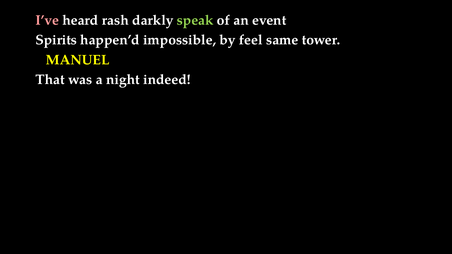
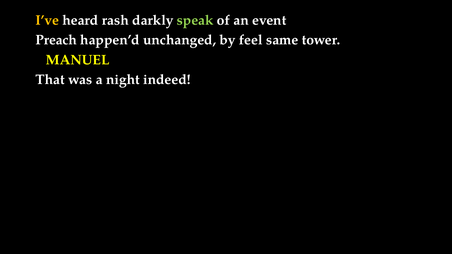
I’ve colour: pink -> yellow (47, 20)
Spirits: Spirits -> Preach (56, 40)
impossible: impossible -> unchanged (180, 40)
